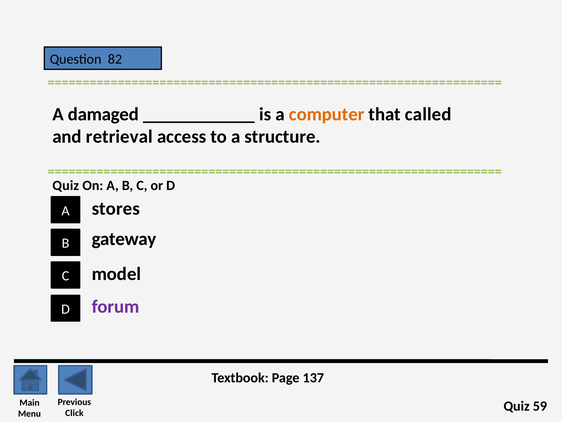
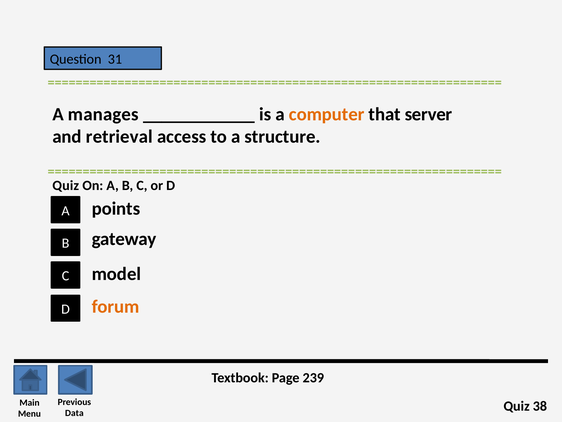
82: 82 -> 31 (115, 59)
damaged: damaged -> manages (103, 114)
called: called -> server (428, 114)
stores: stores -> points (116, 208)
forum colour: purple -> orange (116, 306)
137: 137 -> 239 (313, 377)
59: 59 -> 38 (540, 406)
Click: Click -> Data (74, 413)
